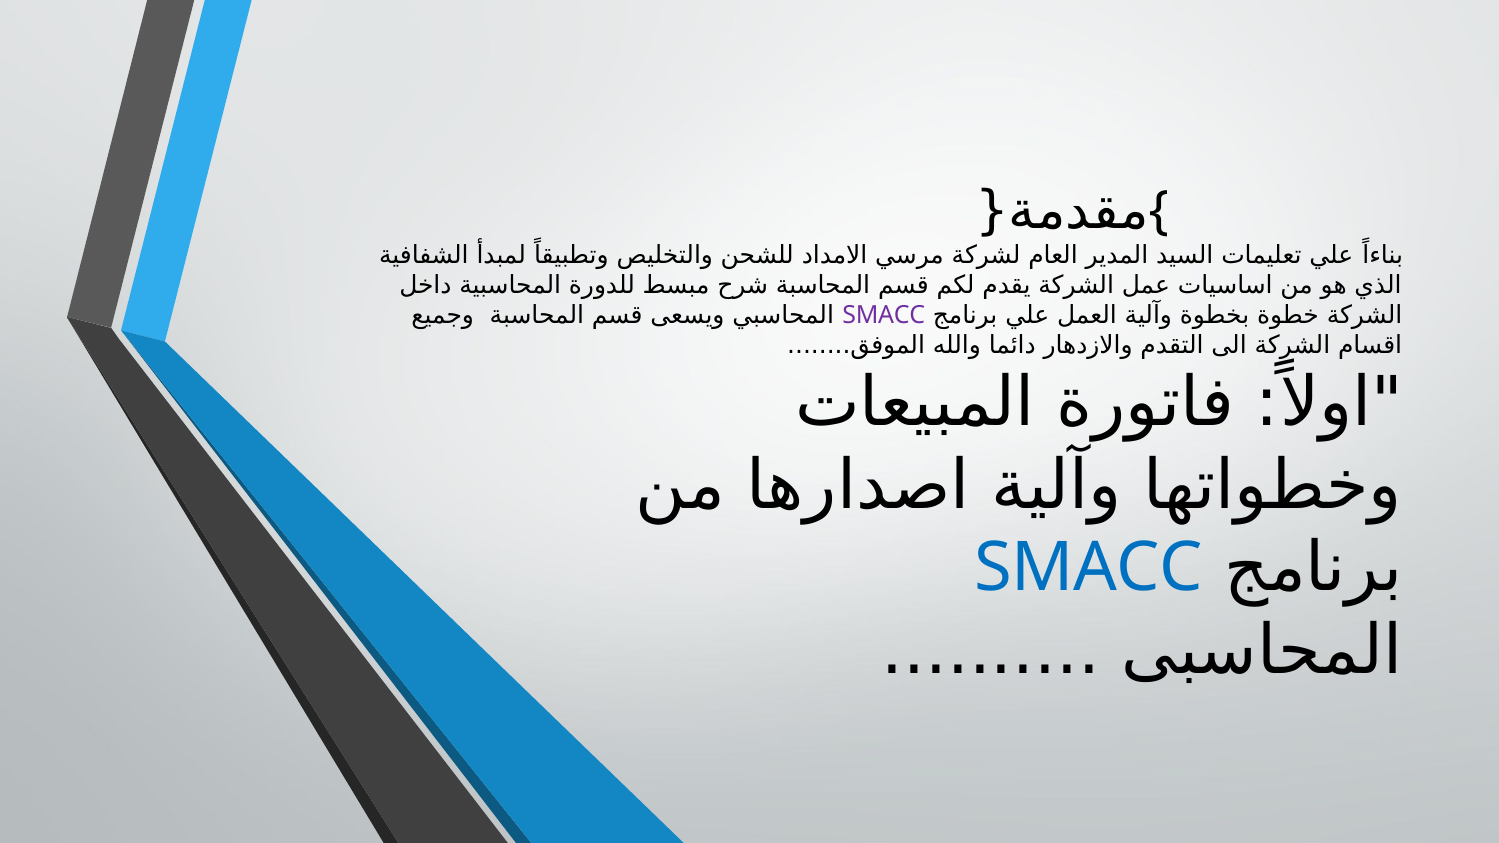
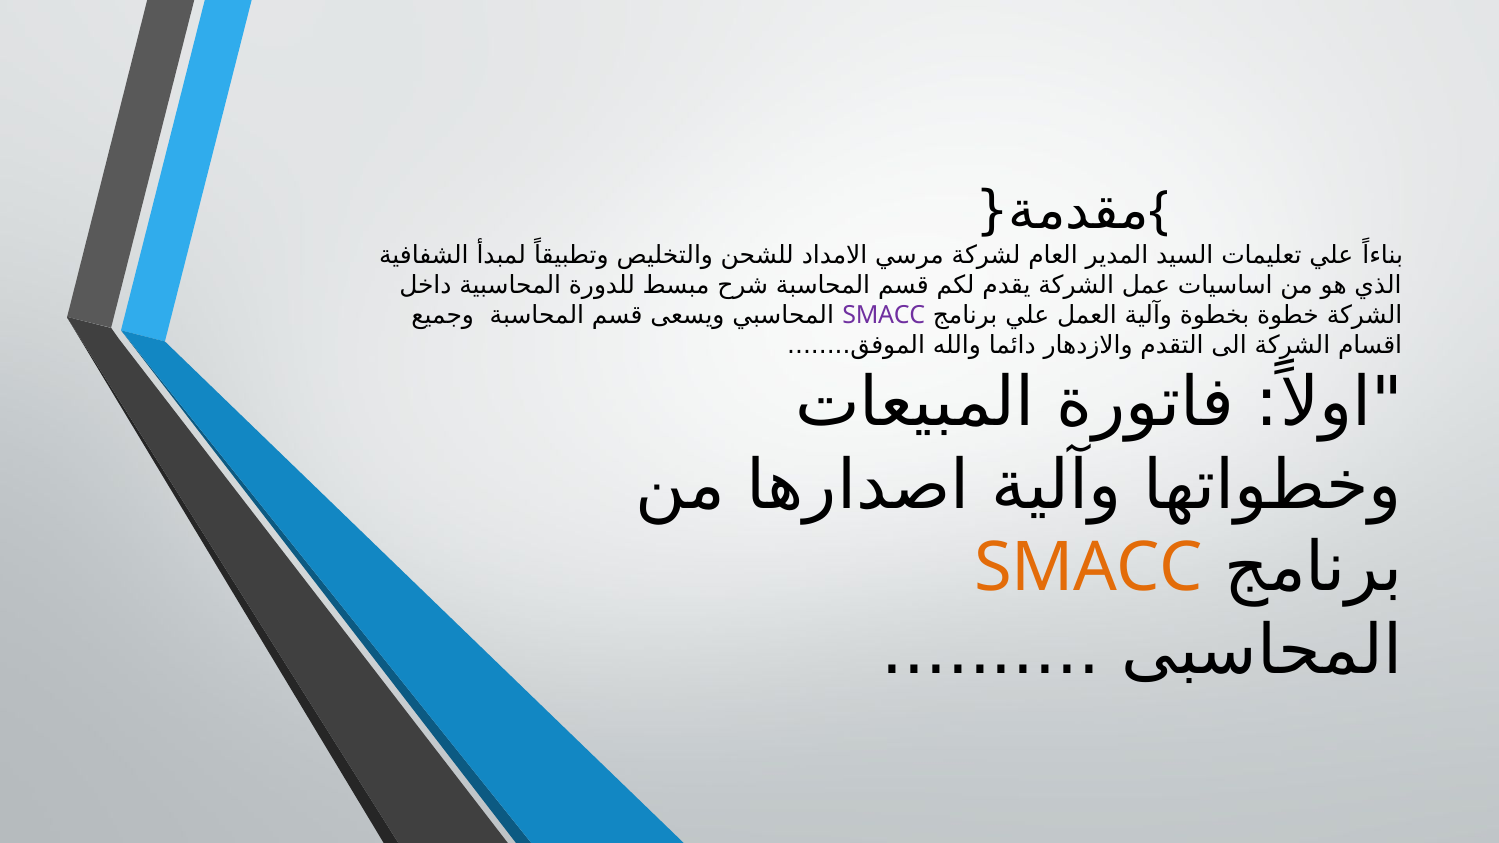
SMACC colour: blue -> orange (1089, 568)
